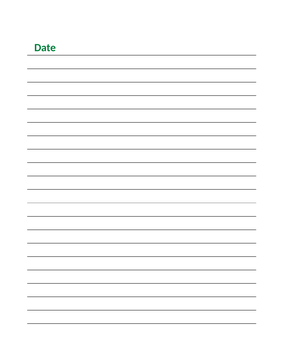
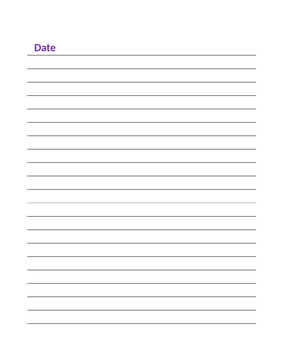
Date colour: green -> purple (45, 48)
